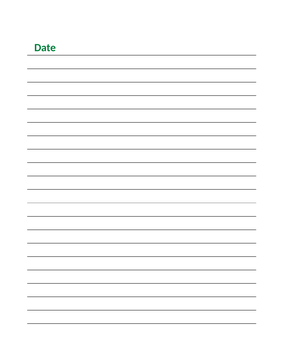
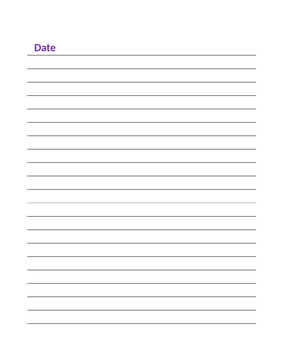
Date colour: green -> purple (45, 48)
